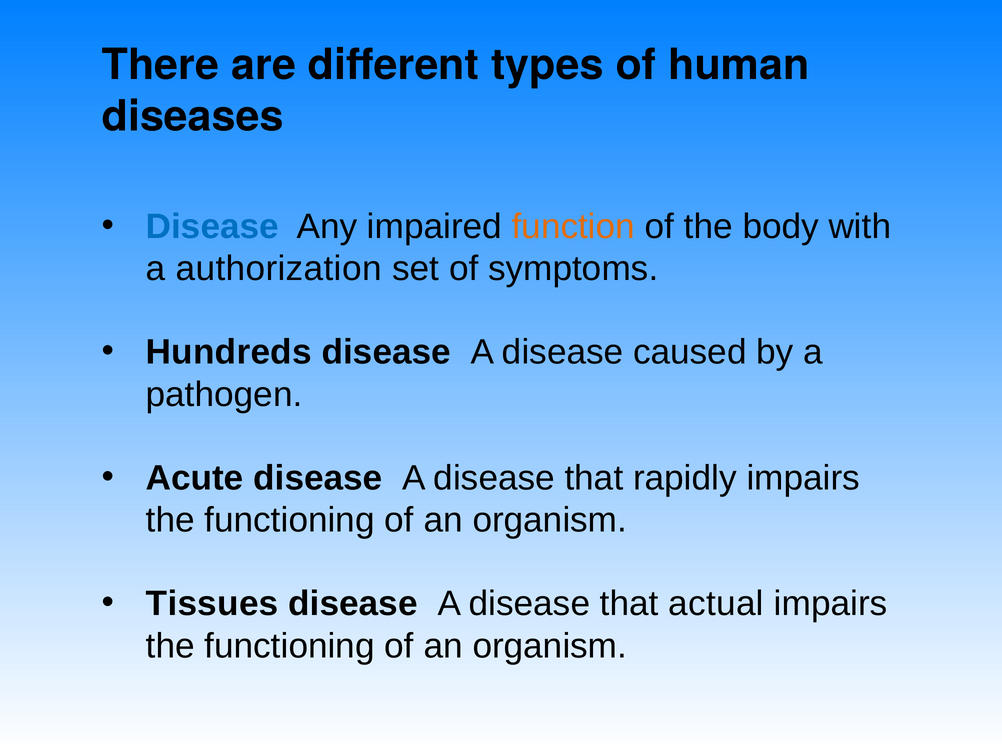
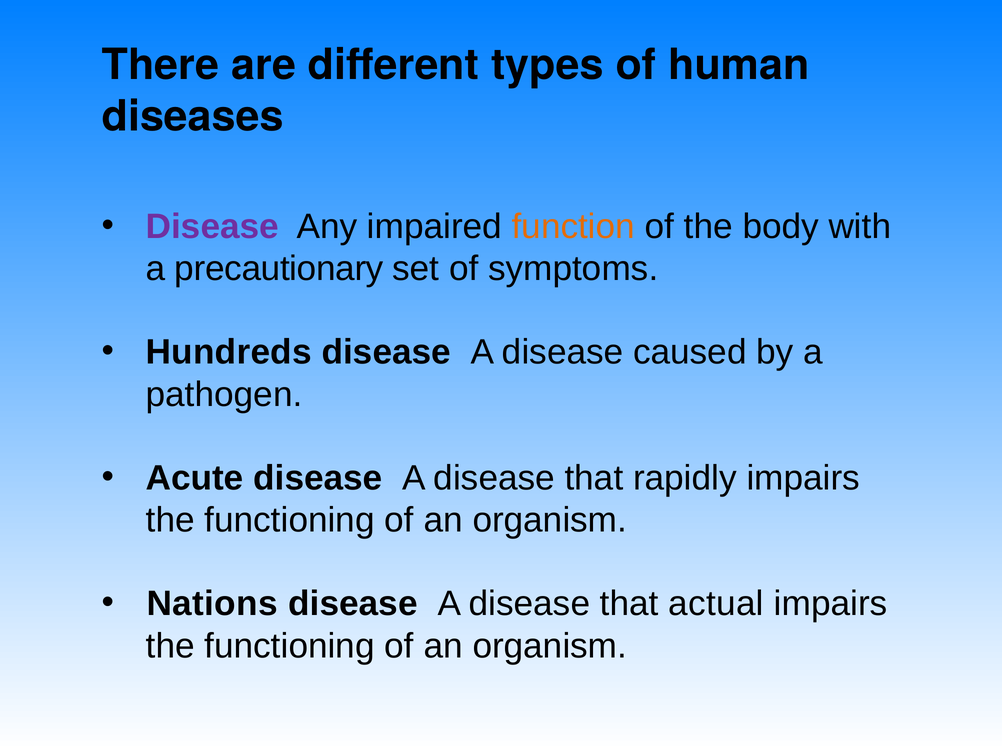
Disease colour: blue -> purple (212, 226)
authorization: authorization -> precautionary (279, 269)
Tissues: Tissues -> Nations (212, 603)
